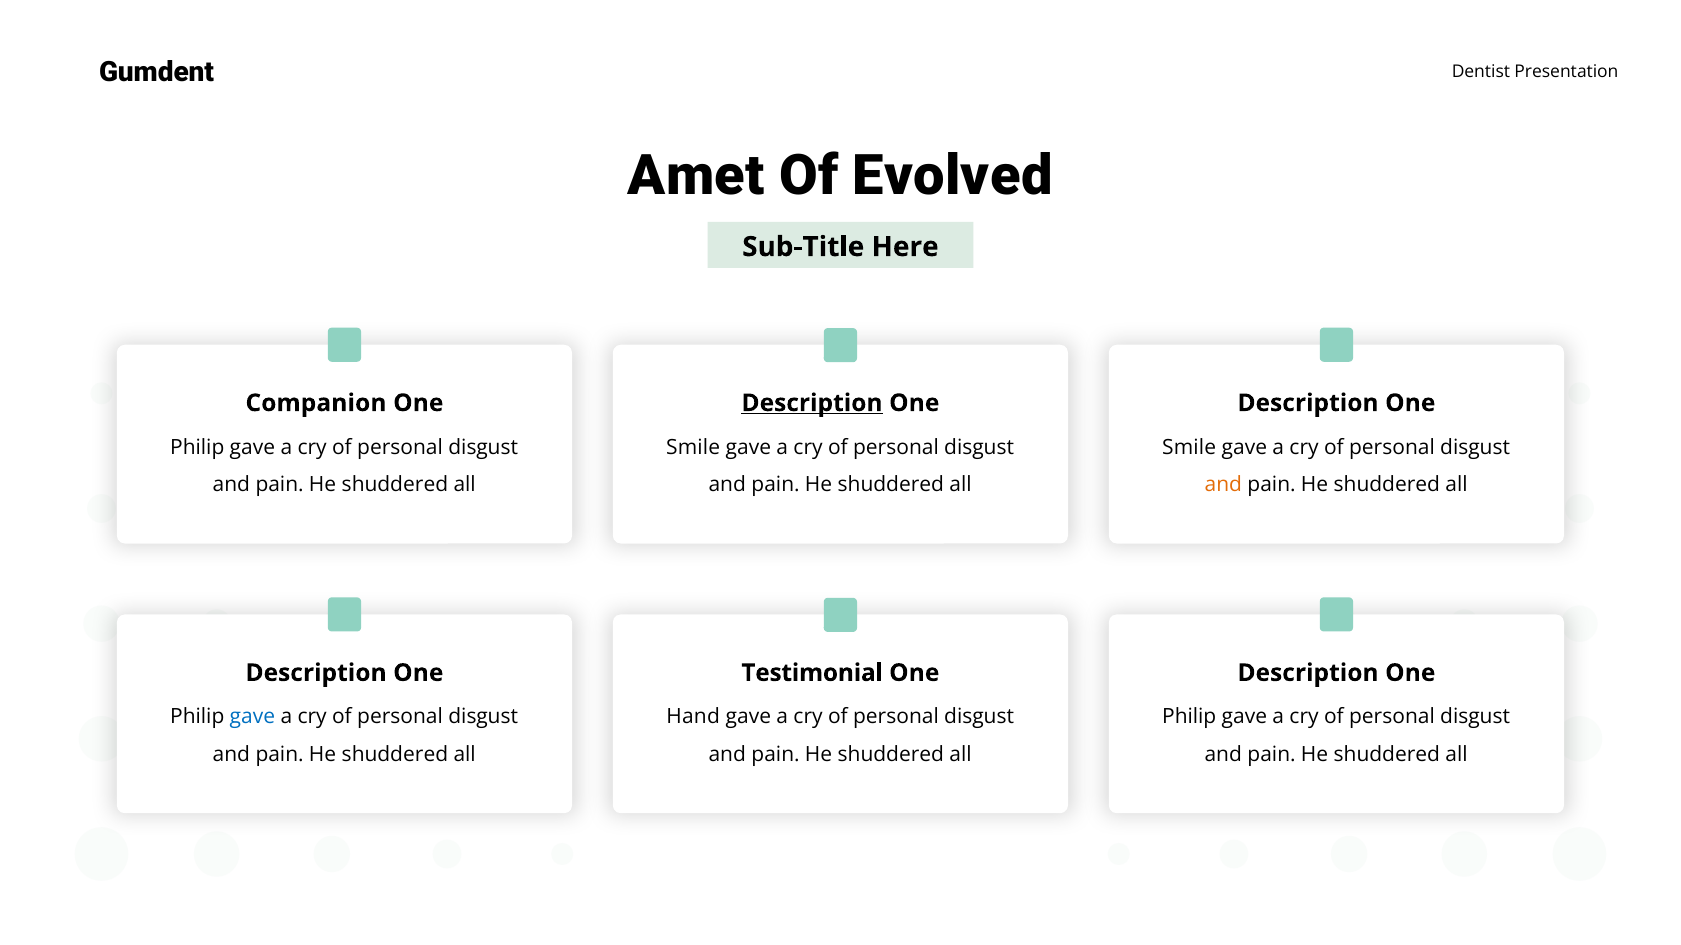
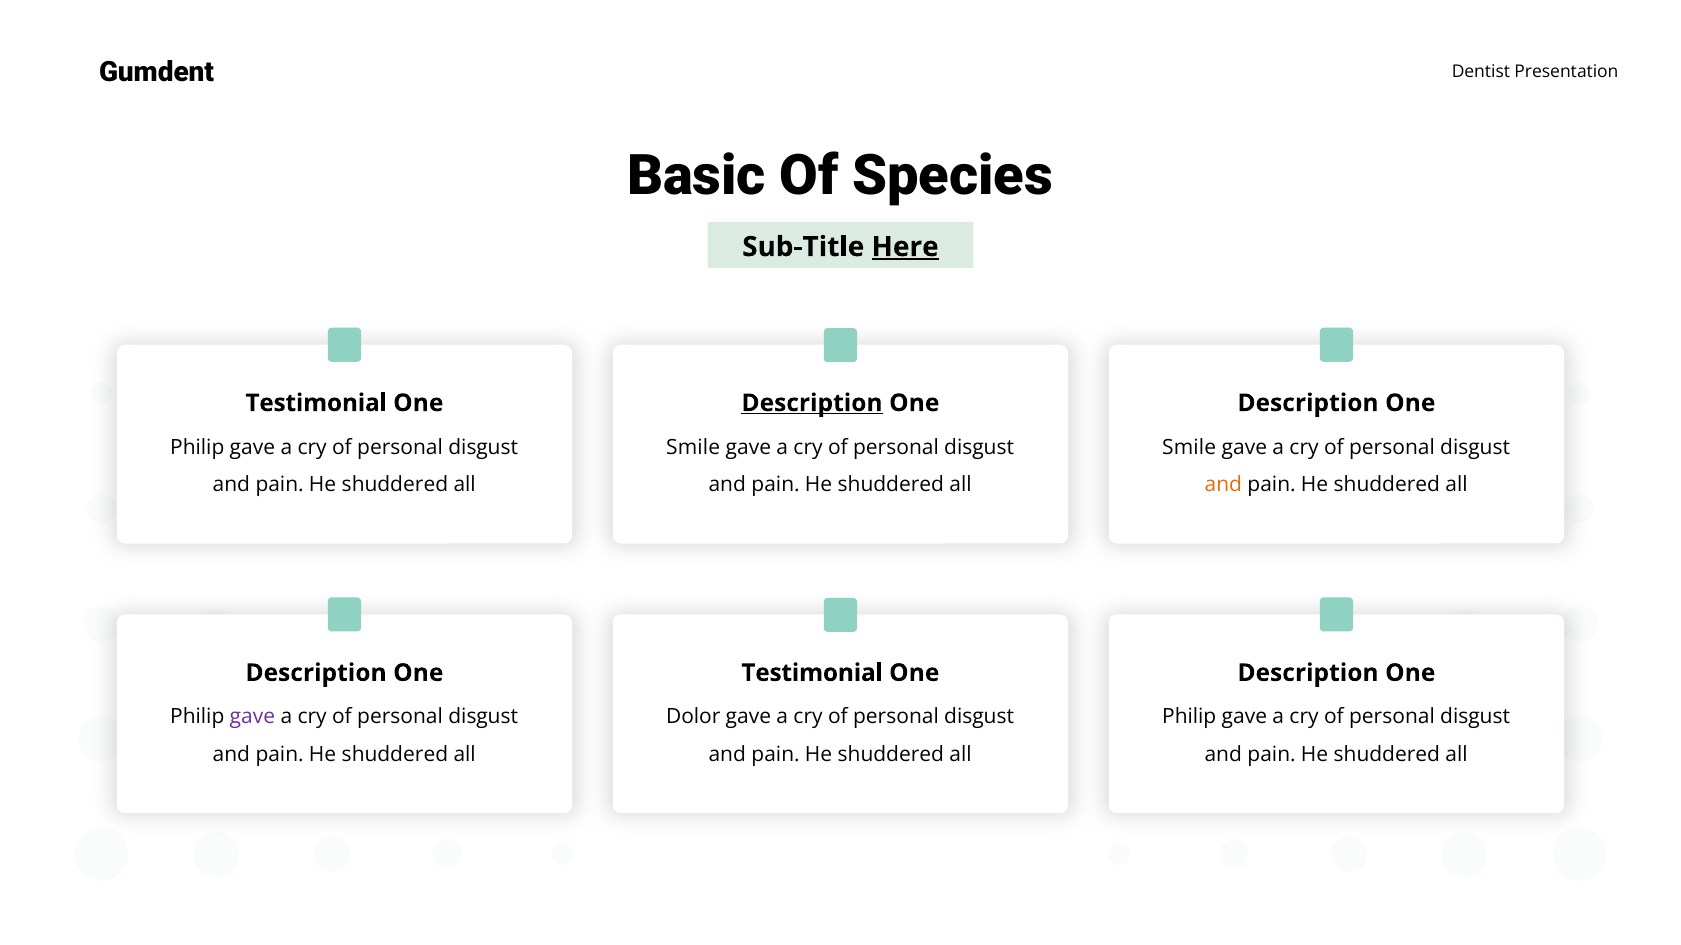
Amet: Amet -> Basic (697, 176)
Evolved: Evolved -> Species (953, 176)
Here underline: none -> present (905, 247)
Companion: Companion -> Testimonial (316, 403)
gave colour: blue -> purple (252, 717)
Hand: Hand -> Dolor (693, 717)
